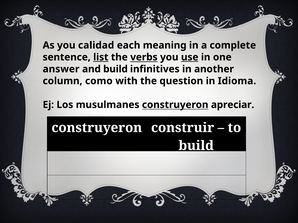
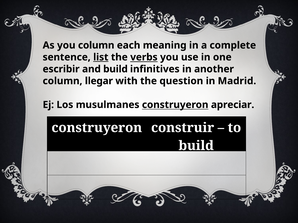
you calidad: calidad -> column (96, 45)
use underline: present -> none (190, 57)
answer: answer -> escribir (61, 69)
como: como -> llegar (99, 81)
Idioma: Idioma -> Madrid (237, 81)
